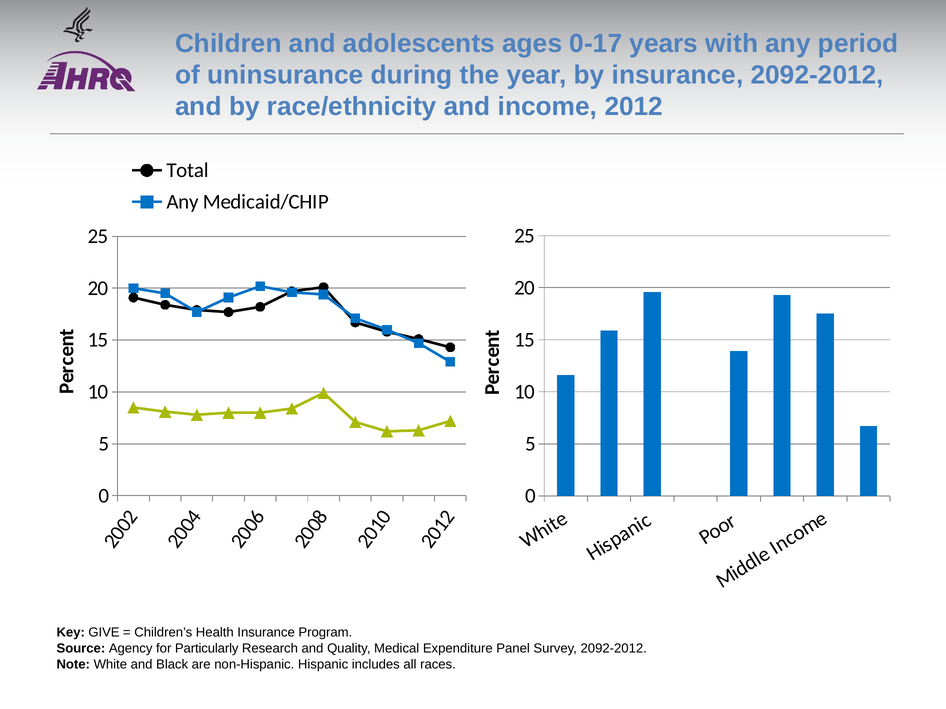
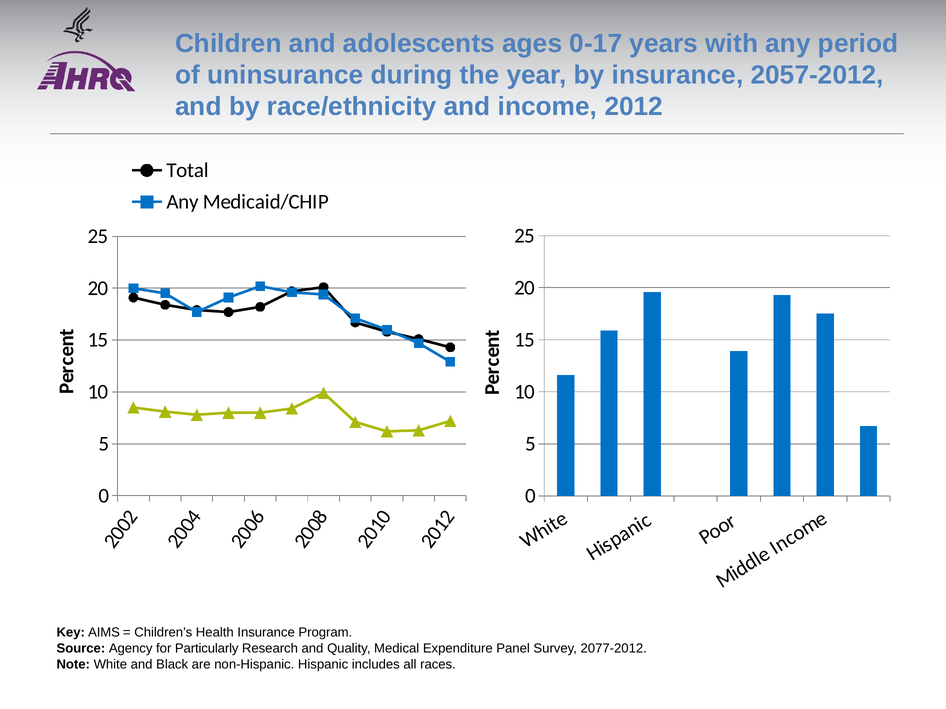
insurance 2092-2012: 2092-2012 -> 2057-2012 (817, 75)
GIVE: GIVE -> AIMS (104, 633)
Survey 2092-2012: 2092-2012 -> 2077-2012 (614, 649)
